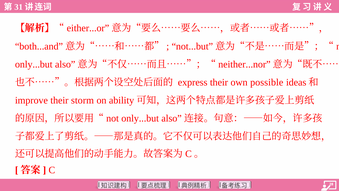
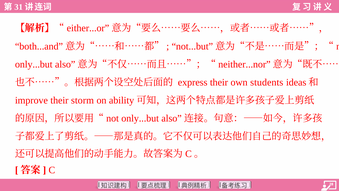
possible: possible -> students (267, 82)
